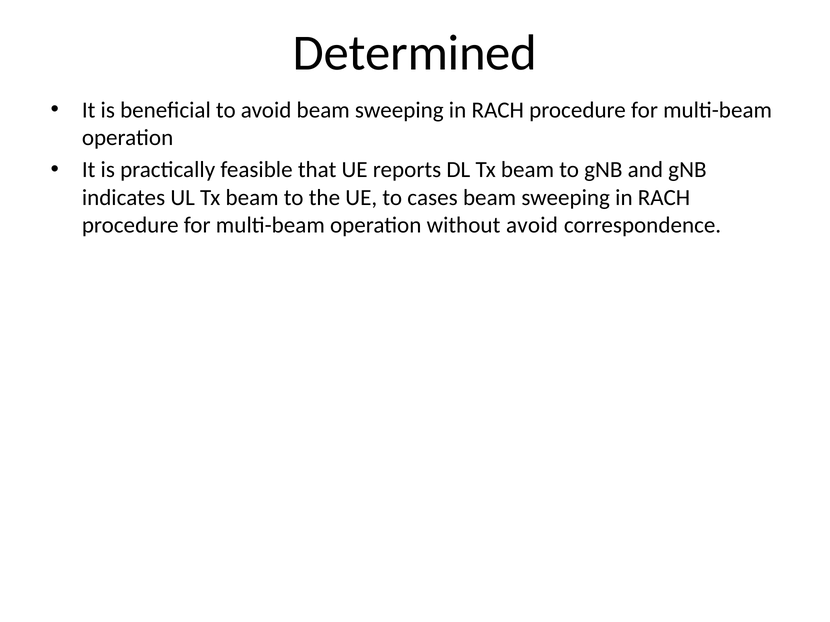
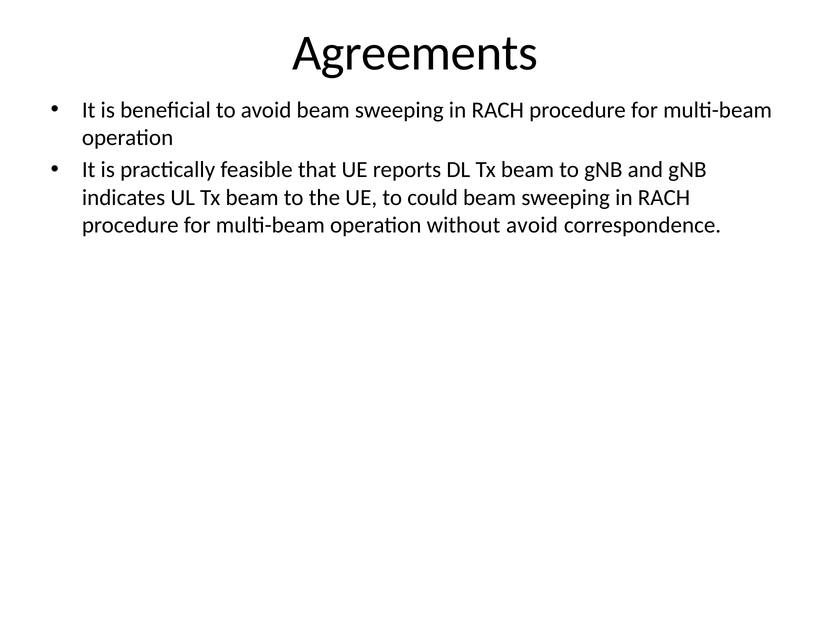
Determined: Determined -> Agreements (415, 53)
cases: cases -> could (433, 198)
